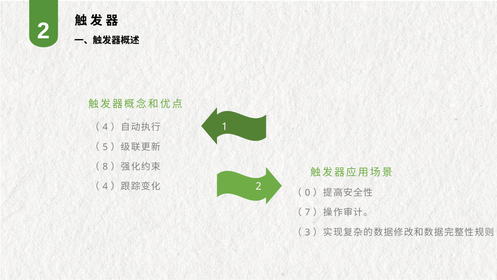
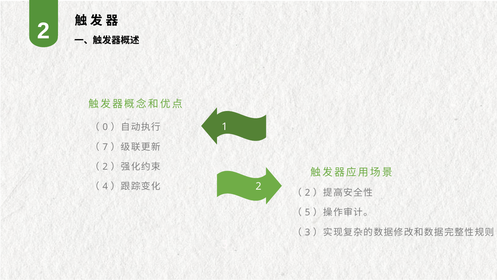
4: 4 -> 0 (105, 127)
5: 5 -> 7 (105, 147)
8: 8 -> 2 (105, 166)
0: 0 -> 2 (308, 193)
7: 7 -> 5 (308, 212)
